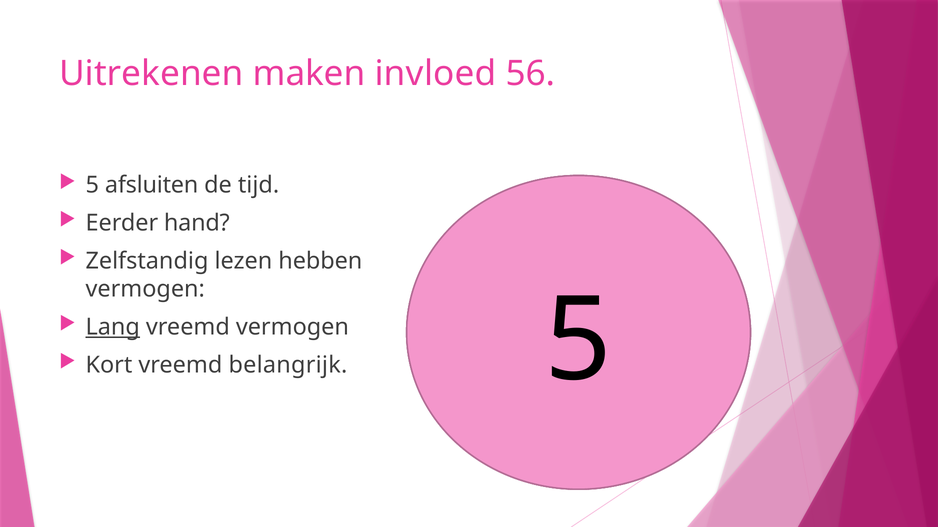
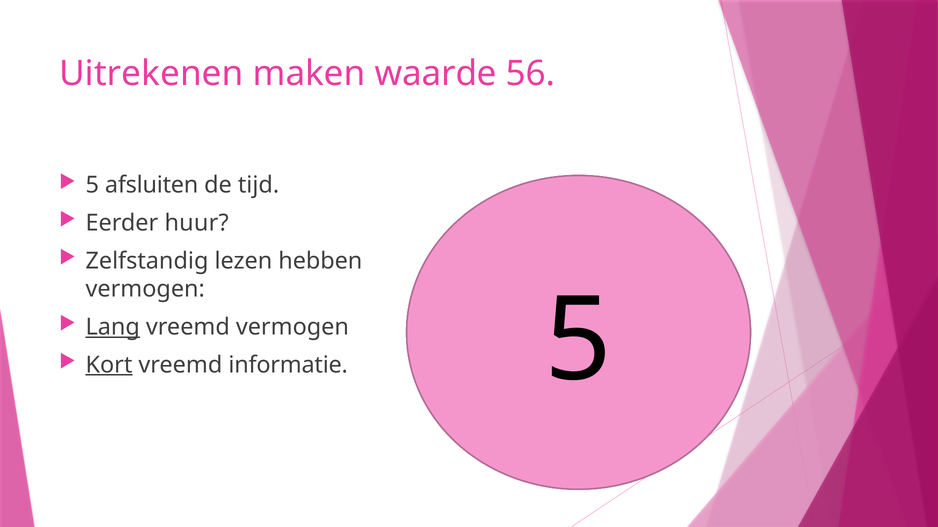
invloed: invloed -> waarde (436, 74)
hand: hand -> huur (197, 223)
Kort underline: none -> present (109, 365)
belangrijk: belangrijk -> informatie (288, 365)
